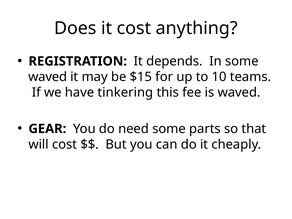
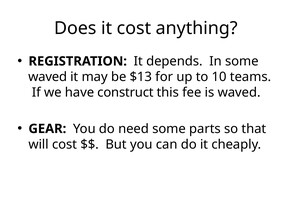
$15: $15 -> $13 (141, 77)
tinkering: tinkering -> construct (125, 92)
